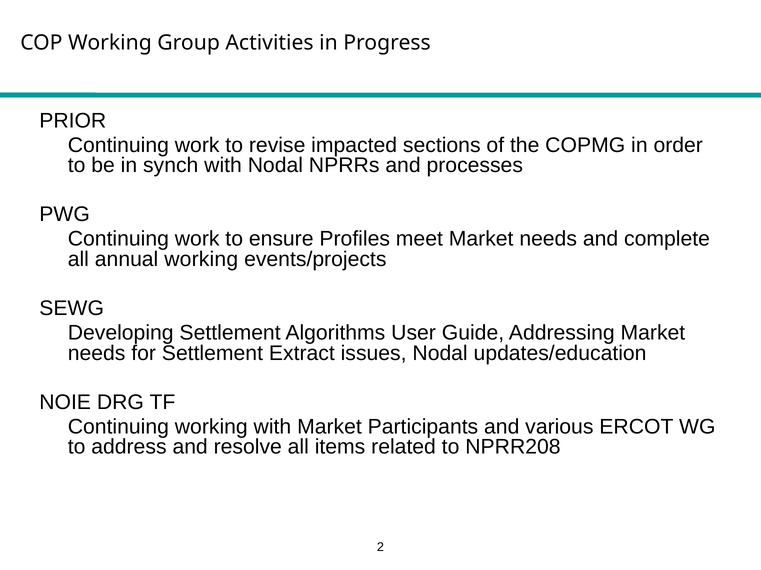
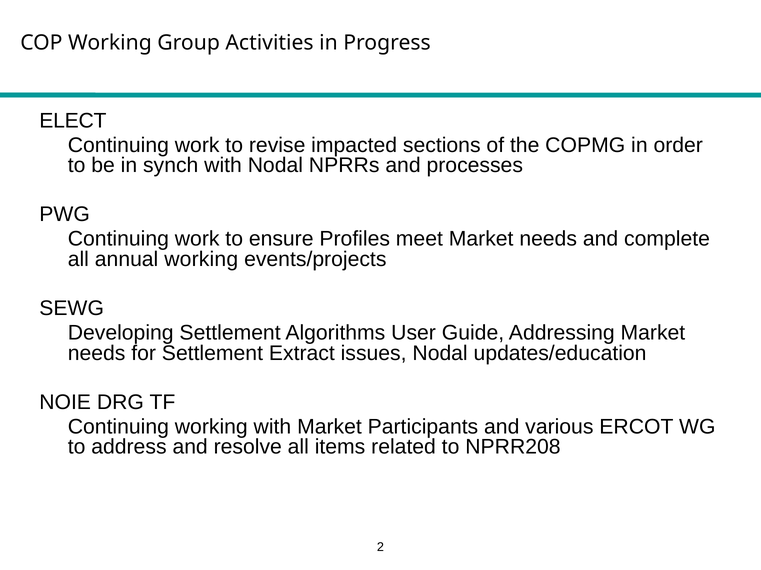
PRIOR: PRIOR -> ELECT (73, 121)
